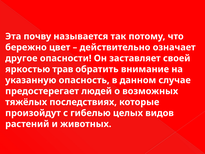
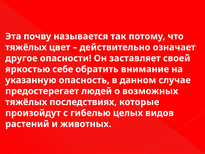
бережно: бережно -> тяжёлых (26, 47)
трав: трав -> себе (63, 69)
